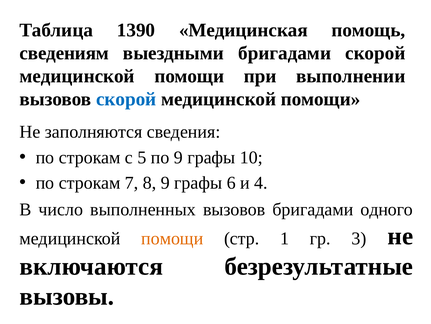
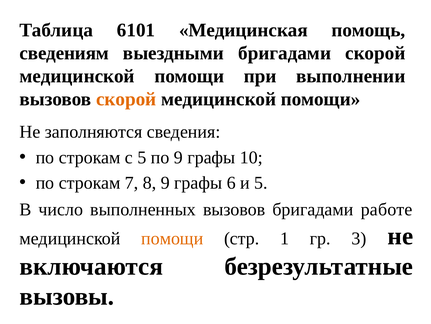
1390: 1390 -> 6101 (136, 30)
скорой colour: blue -> orange (126, 99)
и 4: 4 -> 5 (261, 182)
одного: одного -> работе (387, 209)
